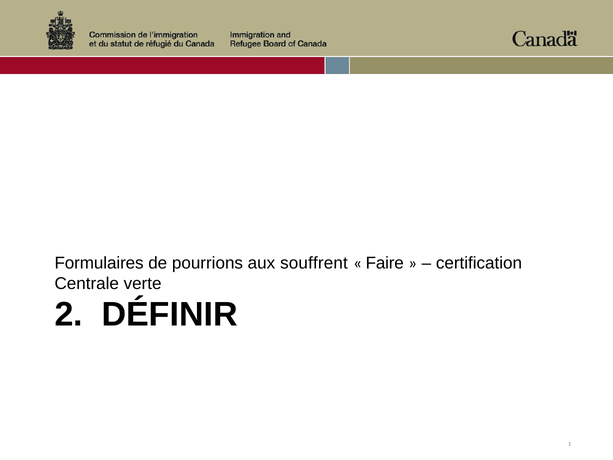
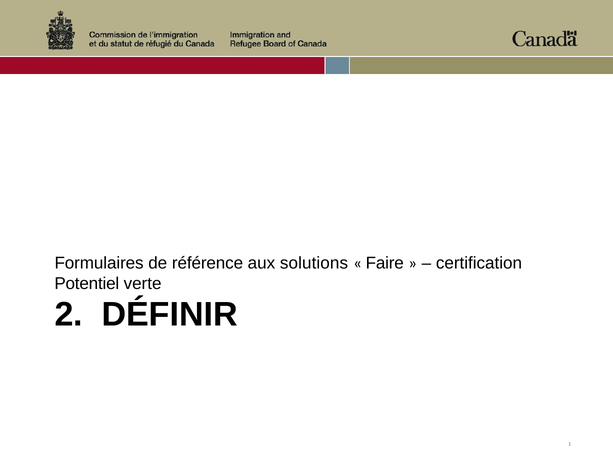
pourrions: pourrions -> référence (208, 263)
souffrent: souffrent -> solutions (314, 263)
Centrale: Centrale -> Potentiel (87, 283)
